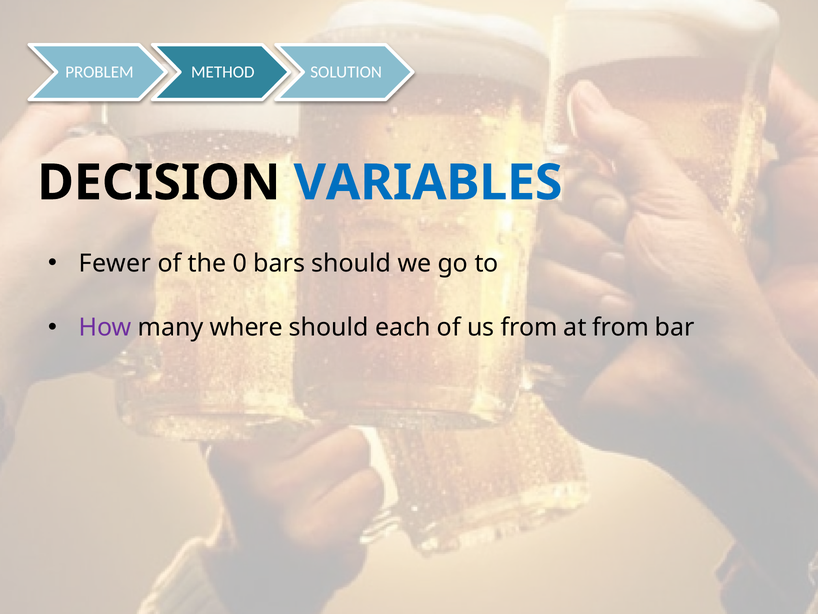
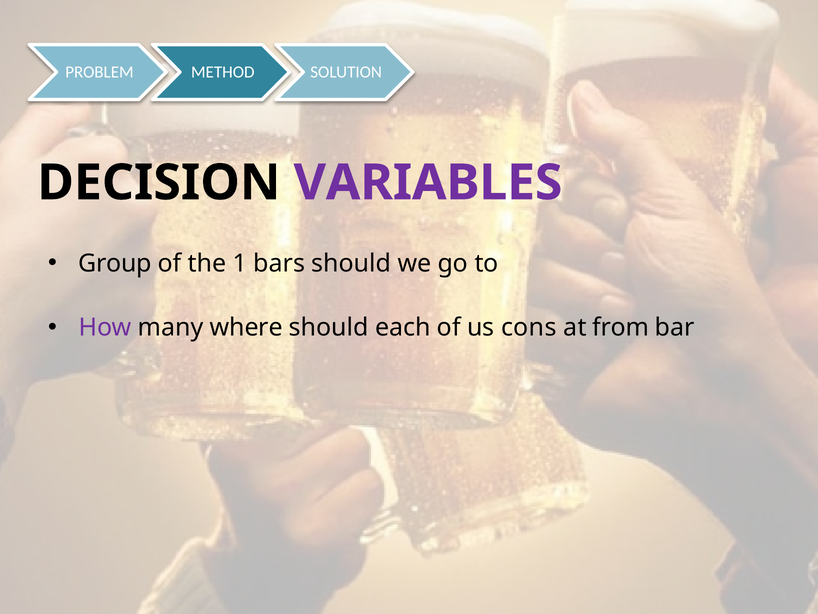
VARIABLES colour: blue -> purple (428, 183)
Fewer: Fewer -> Group (115, 263)
0: 0 -> 1 (240, 263)
us from: from -> cons (529, 327)
